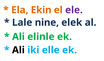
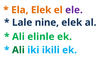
Ela Ekin: Ekin -> Elek (41, 10)
Ali colour: black -> green (18, 50)
elle: elle -> ikili (51, 50)
